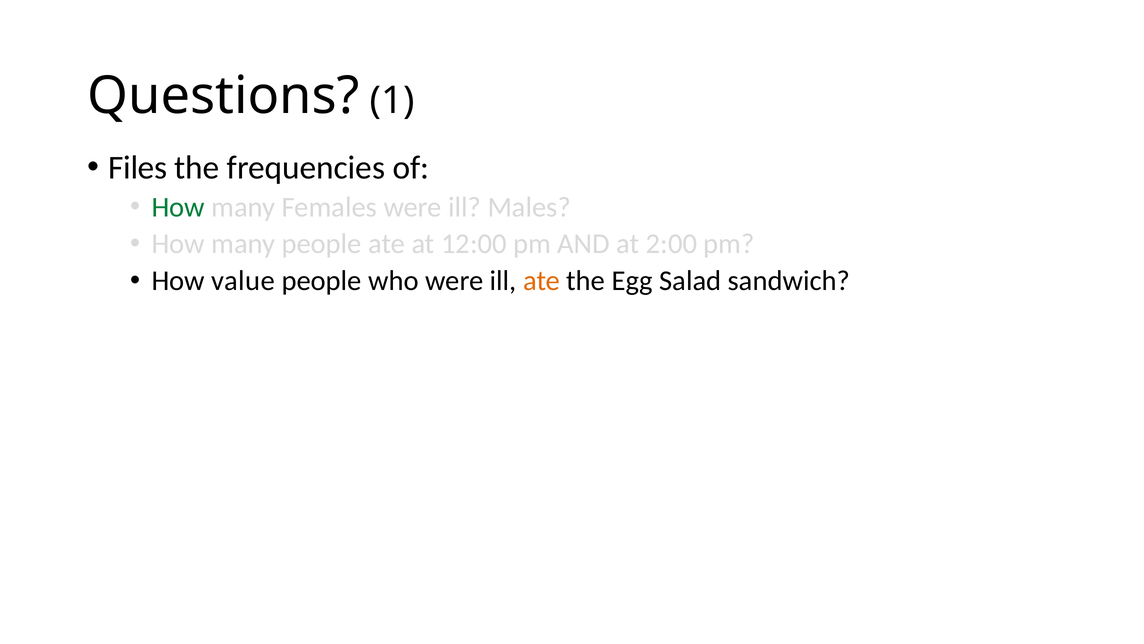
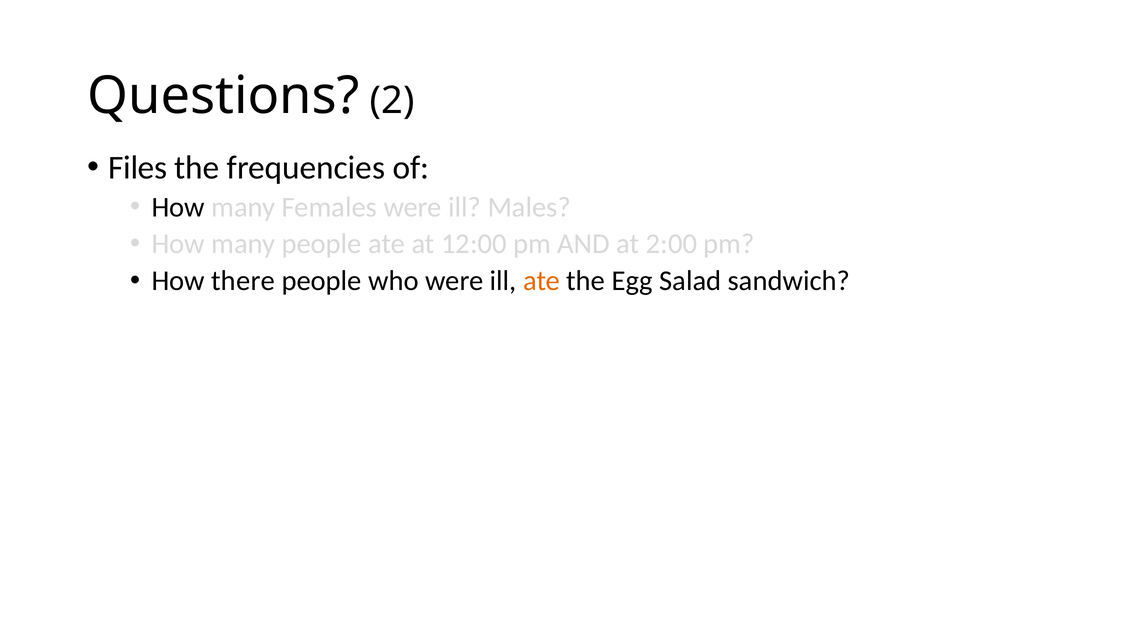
1: 1 -> 2 (392, 101)
How colour: green -> black (178, 207)
value: value -> there (243, 281)
